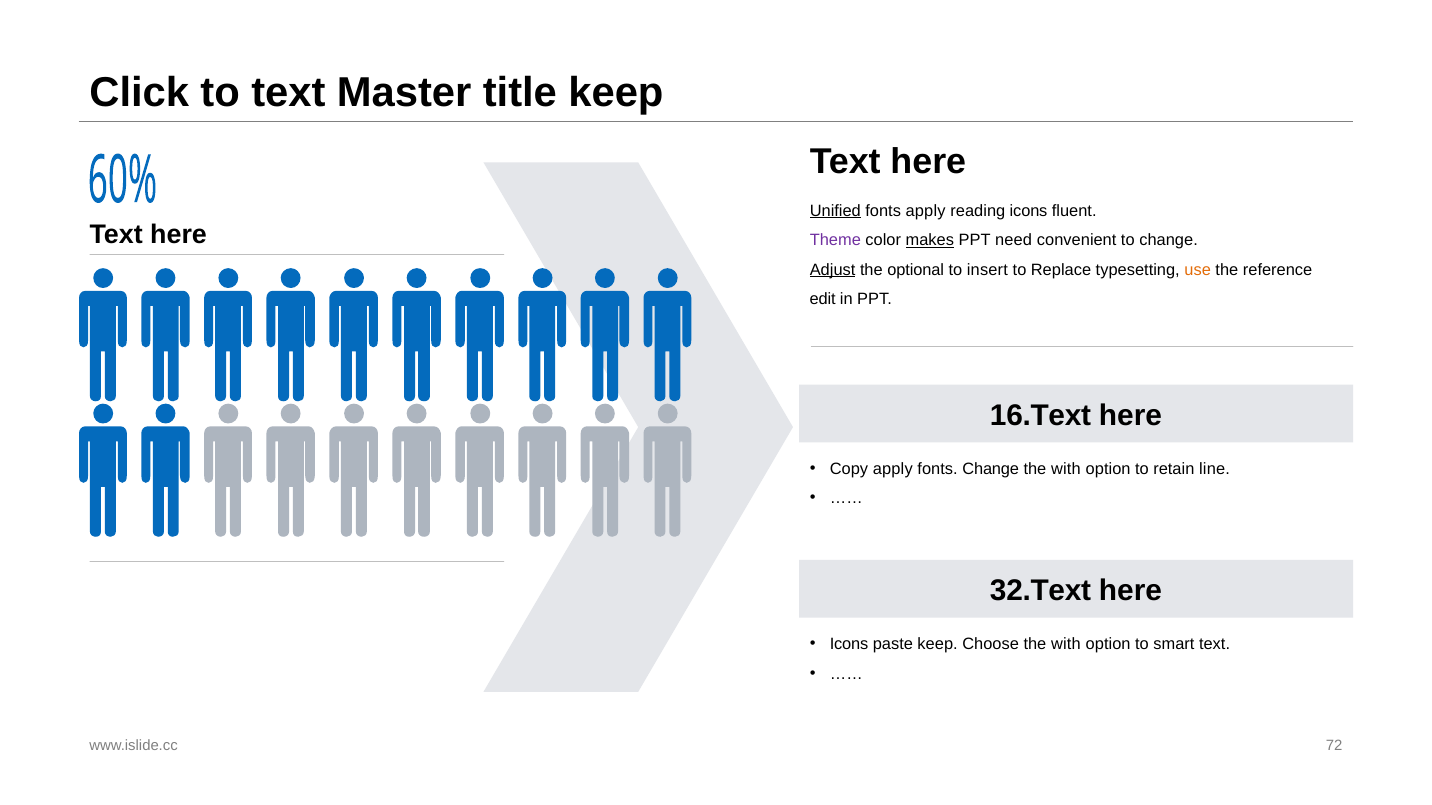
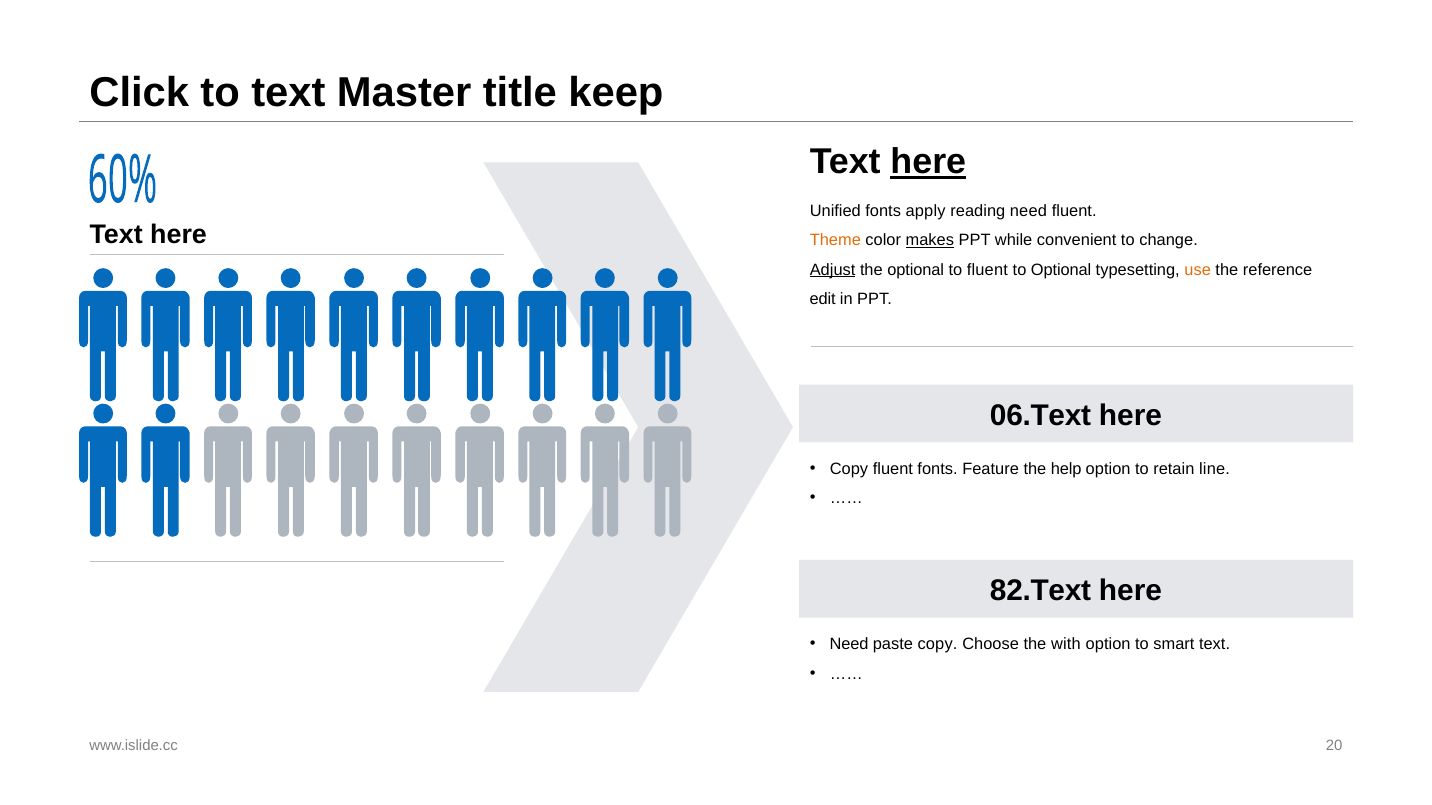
here underline: none -> present (928, 162)
Unified underline: present -> none (835, 211)
reading icons: icons -> need (1028, 211)
Theme colour: purple -> orange (835, 240)
need: need -> while (1014, 240)
to insert: insert -> fluent (987, 270)
to Replace: Replace -> Optional (1061, 270)
16.Text: 16.Text -> 06.Text (1040, 416)
Copy apply: apply -> fluent (893, 469)
fonts Change: Change -> Feature (991, 469)
with: with -> help (1066, 469)
32.Text: 32.Text -> 82.Text (1040, 591)
Icons: Icons -> Need (849, 644)
paste keep: keep -> copy (938, 644)
72: 72 -> 20 (1334, 746)
